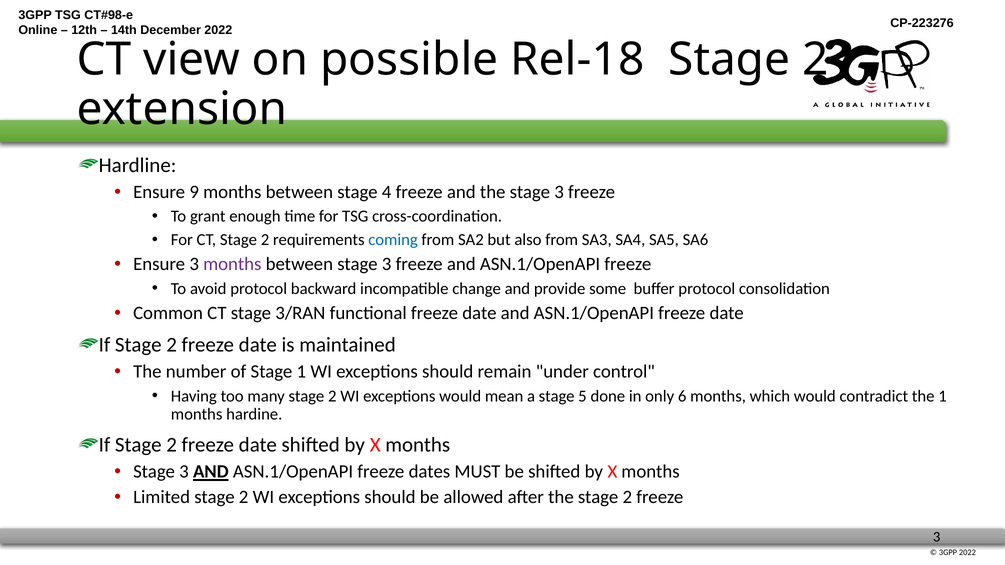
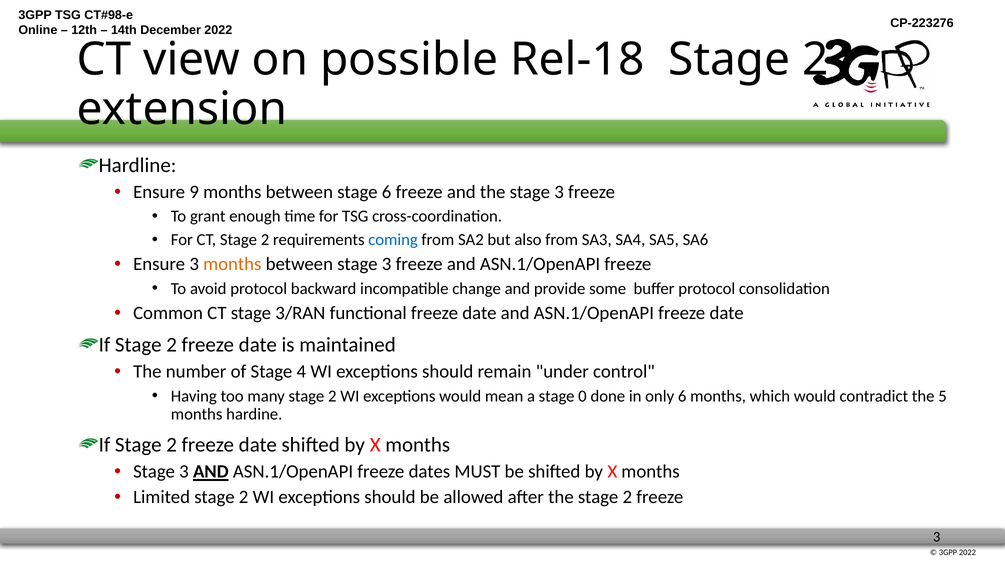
stage 4: 4 -> 6 (387, 192)
months colour: purple -> orange (232, 264)
Stage 1: 1 -> 4 (301, 372)
5: 5 -> 0 (582, 396)
the 1: 1 -> 5 (943, 396)
